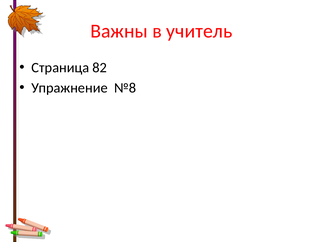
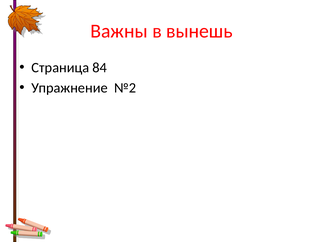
учитель: учитель -> вынешь (199, 31)
82: 82 -> 84 (100, 68)
№8: №8 -> №2 (125, 88)
